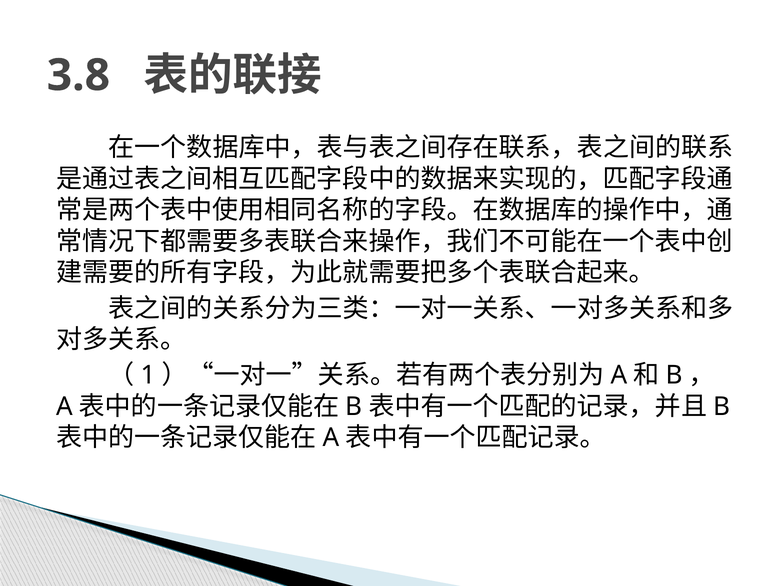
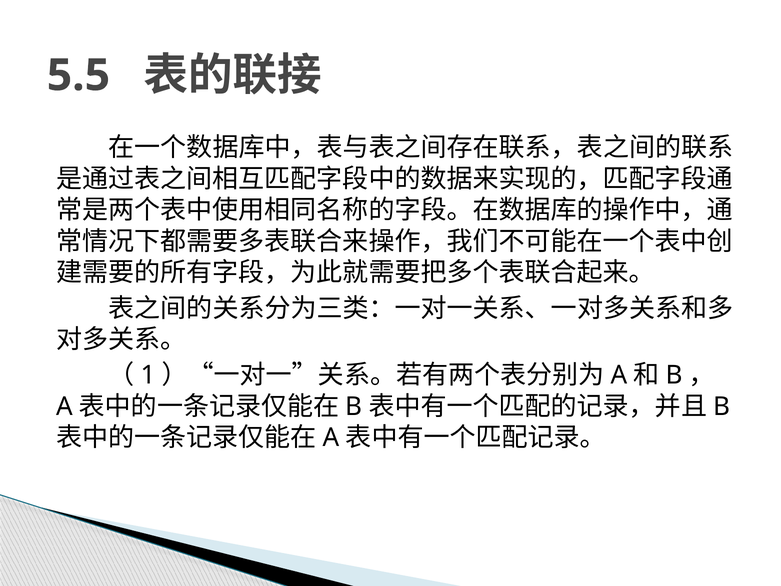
3.8: 3.8 -> 5.5 (78, 75)
